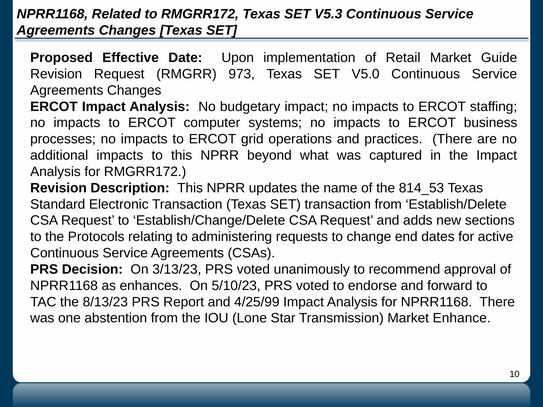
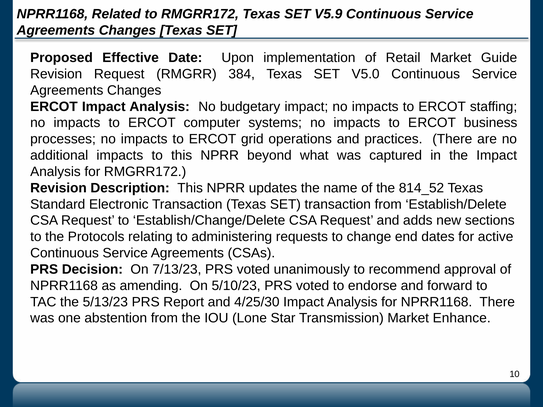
V5.3: V5.3 -> V5.9 (328, 14)
973: 973 -> 384 (242, 74)
814_53: 814_53 -> 814_52 (421, 188)
3/13/23: 3/13/23 -> 7/13/23 (177, 269)
enhances: enhances -> amending (151, 286)
8/13/23: 8/13/23 -> 5/13/23 (105, 302)
4/25/99: 4/25/99 -> 4/25/30 (257, 302)
